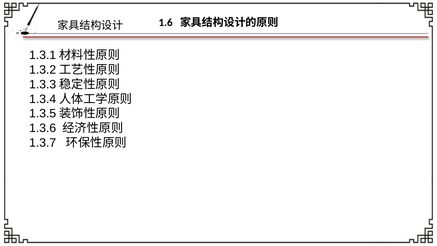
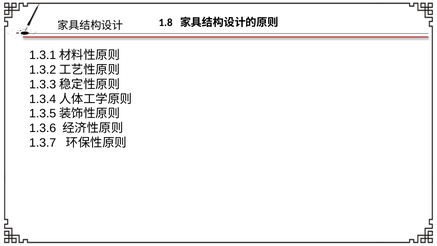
1.6: 1.6 -> 1.8 (166, 23)
